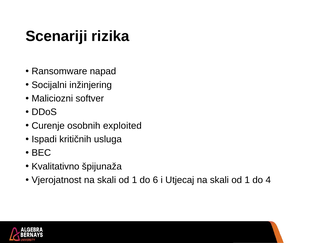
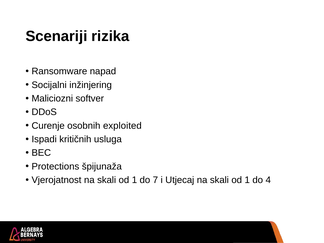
Kvalitativno: Kvalitativno -> Protections (55, 166)
6: 6 -> 7 (155, 180)
